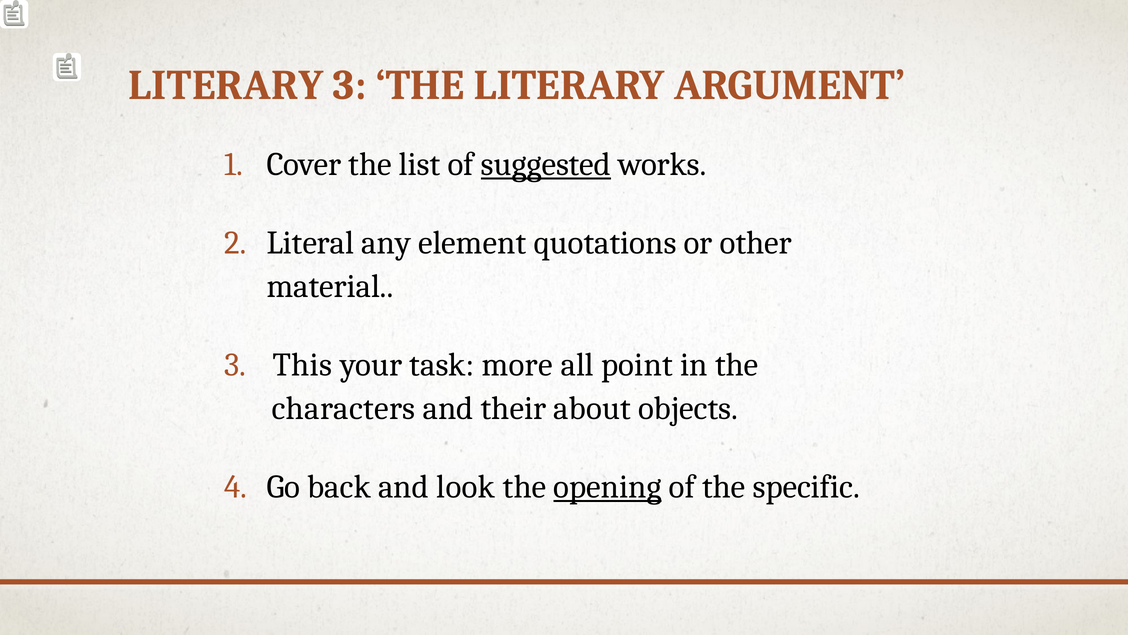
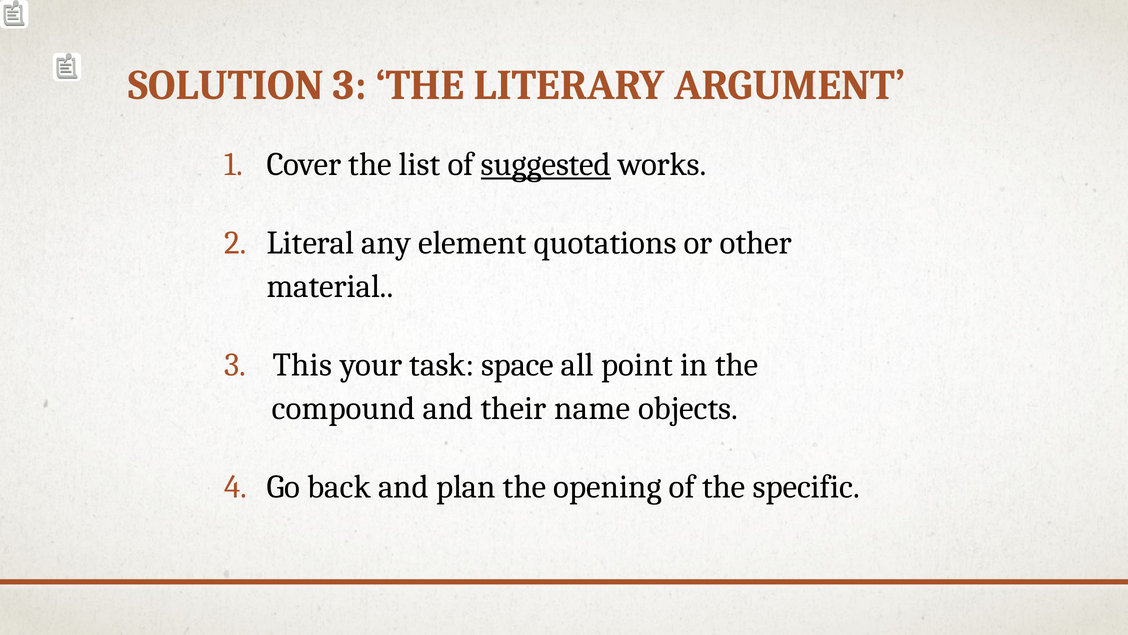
LITERARY: LITERARY -> SOLUTION (226, 85)
more: more -> space (517, 365)
characters: characters -> compound (344, 408)
about: about -> name (592, 408)
look: look -> plan (466, 486)
opening underline: present -> none (608, 486)
